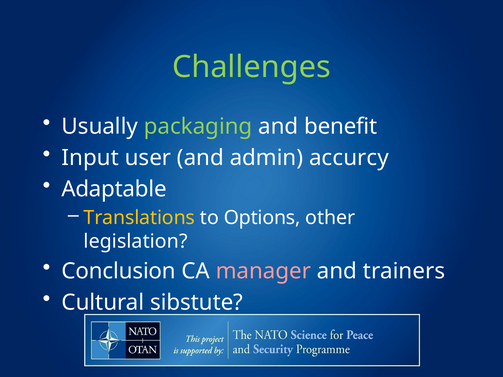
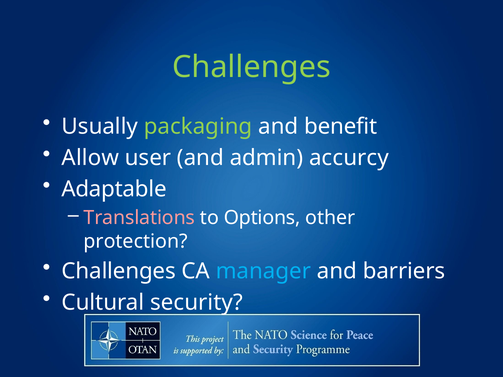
Input: Input -> Allow (90, 158)
Translations colour: yellow -> pink (139, 218)
legislation: legislation -> protection (136, 241)
Conclusion: Conclusion -> Challenges (119, 271)
manager colour: pink -> light blue (263, 271)
trainers: trainers -> barriers (404, 271)
sibstute: sibstute -> security (196, 303)
